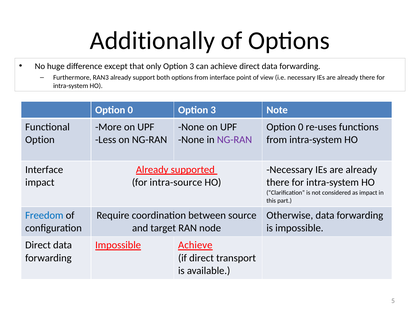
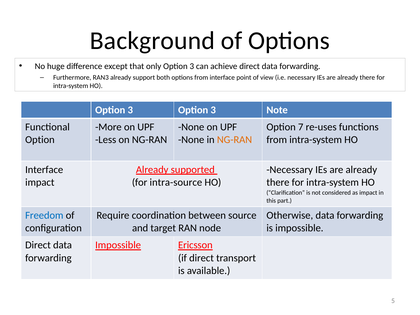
Additionally: Additionally -> Background (152, 41)
0: 0 -> 3 (130, 110)
0: 0 -> 7 (301, 127)
NG-RAN colour: purple -> orange (235, 140)
Impossible Achieve: Achieve -> Ericsson (195, 245)
